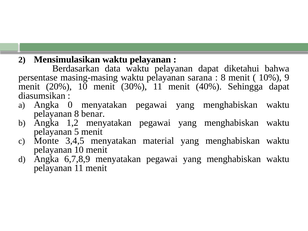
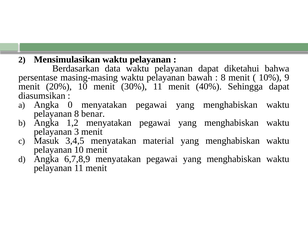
sarana: sarana -> bawah (200, 78)
5: 5 -> 3 (77, 132)
Monte: Monte -> Masuk (46, 141)
